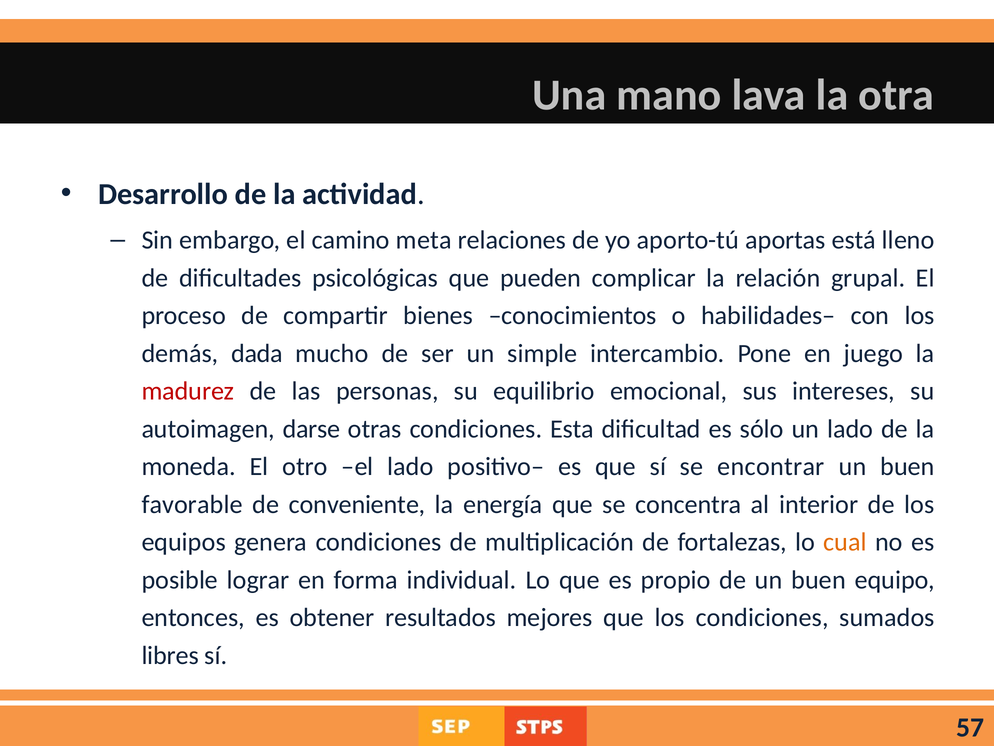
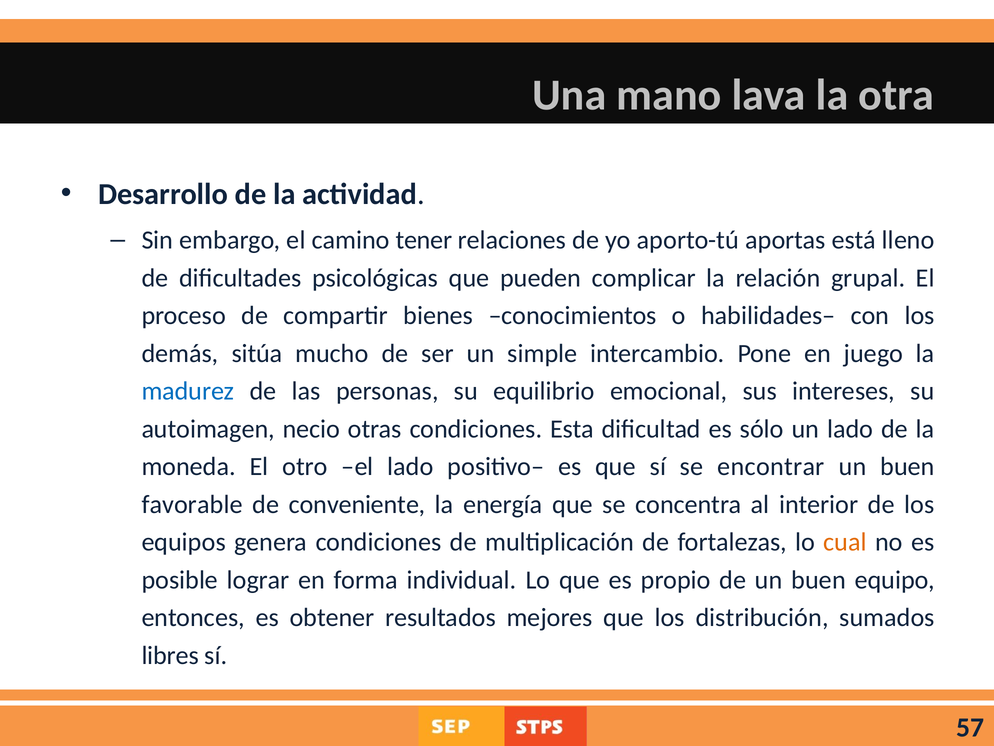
meta: meta -> tener (424, 240)
dada: dada -> sitúa (257, 353)
madurez colour: red -> blue (188, 391)
darse: darse -> necio (311, 429)
los condiciones: condiciones -> distribución (762, 617)
